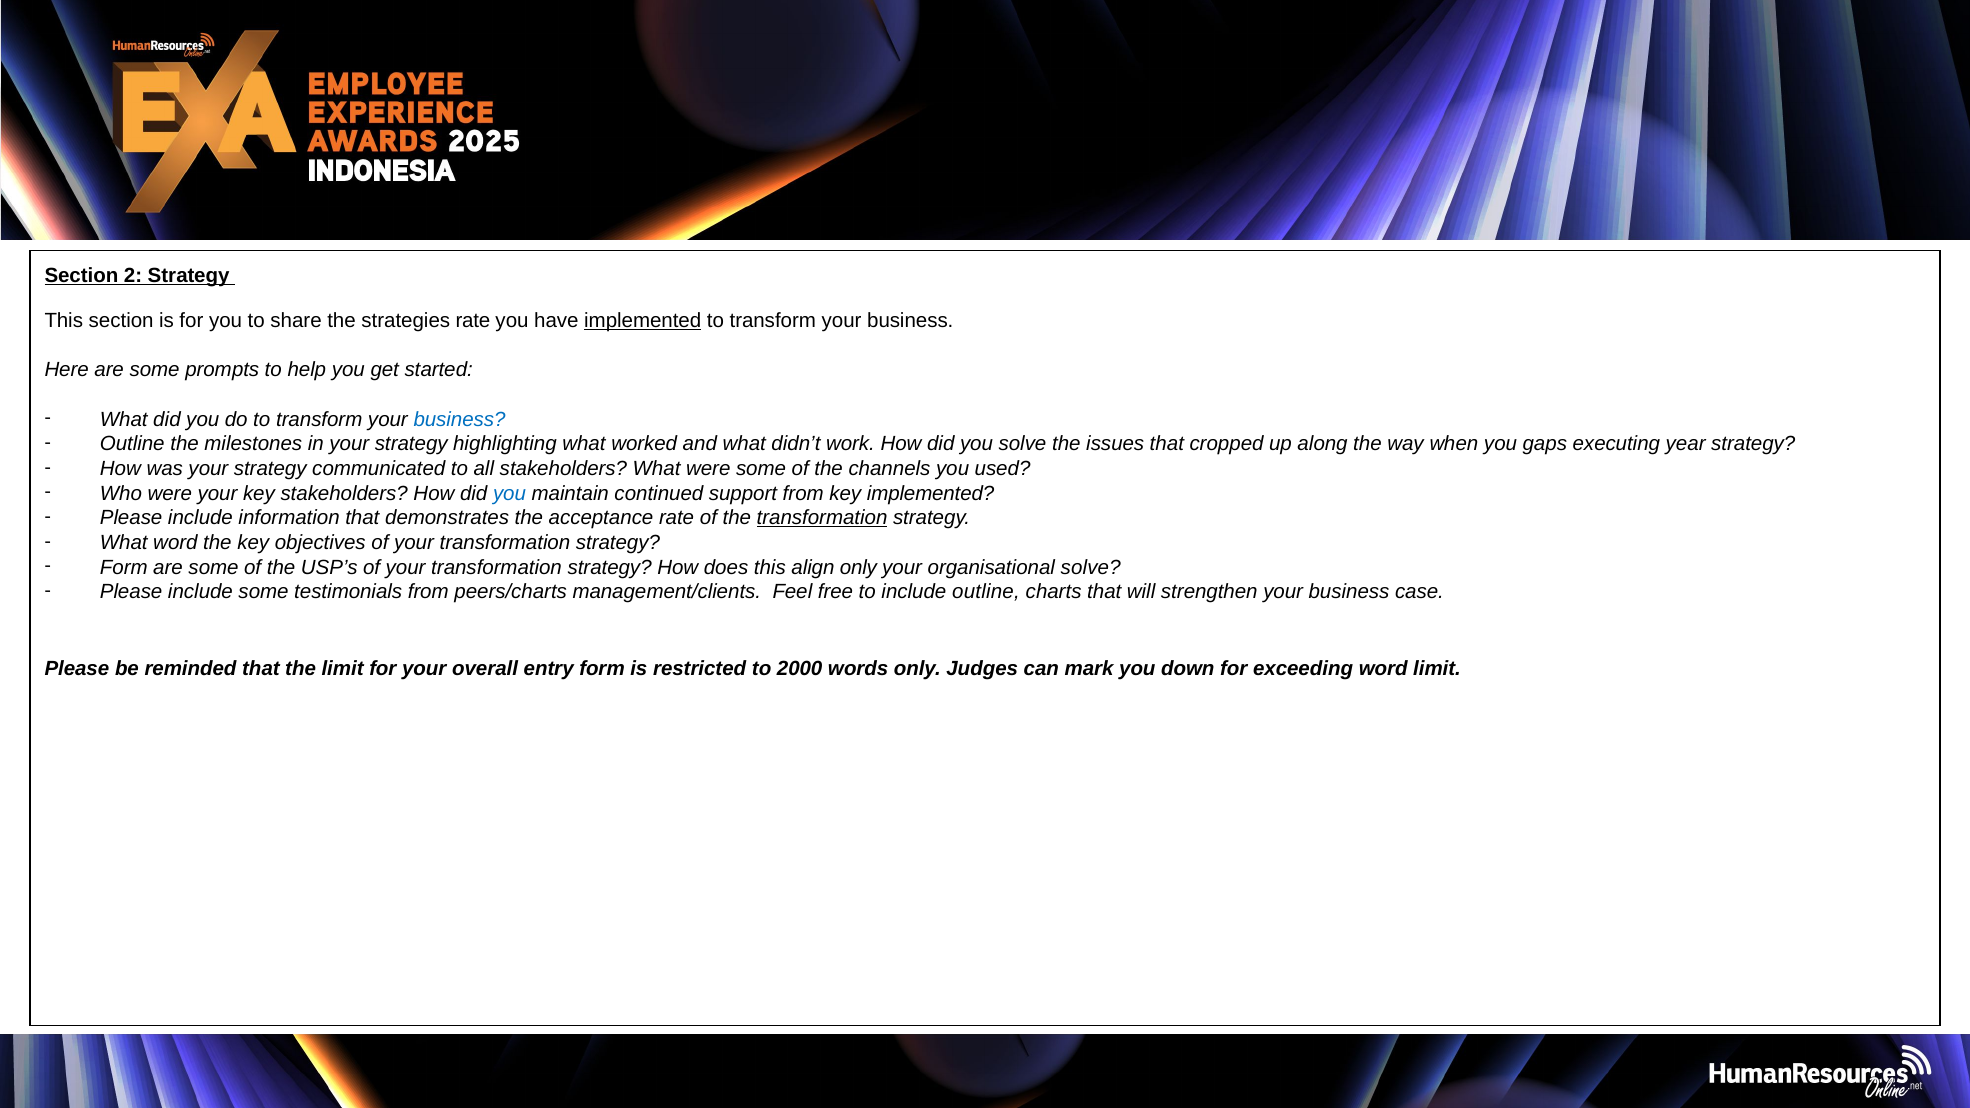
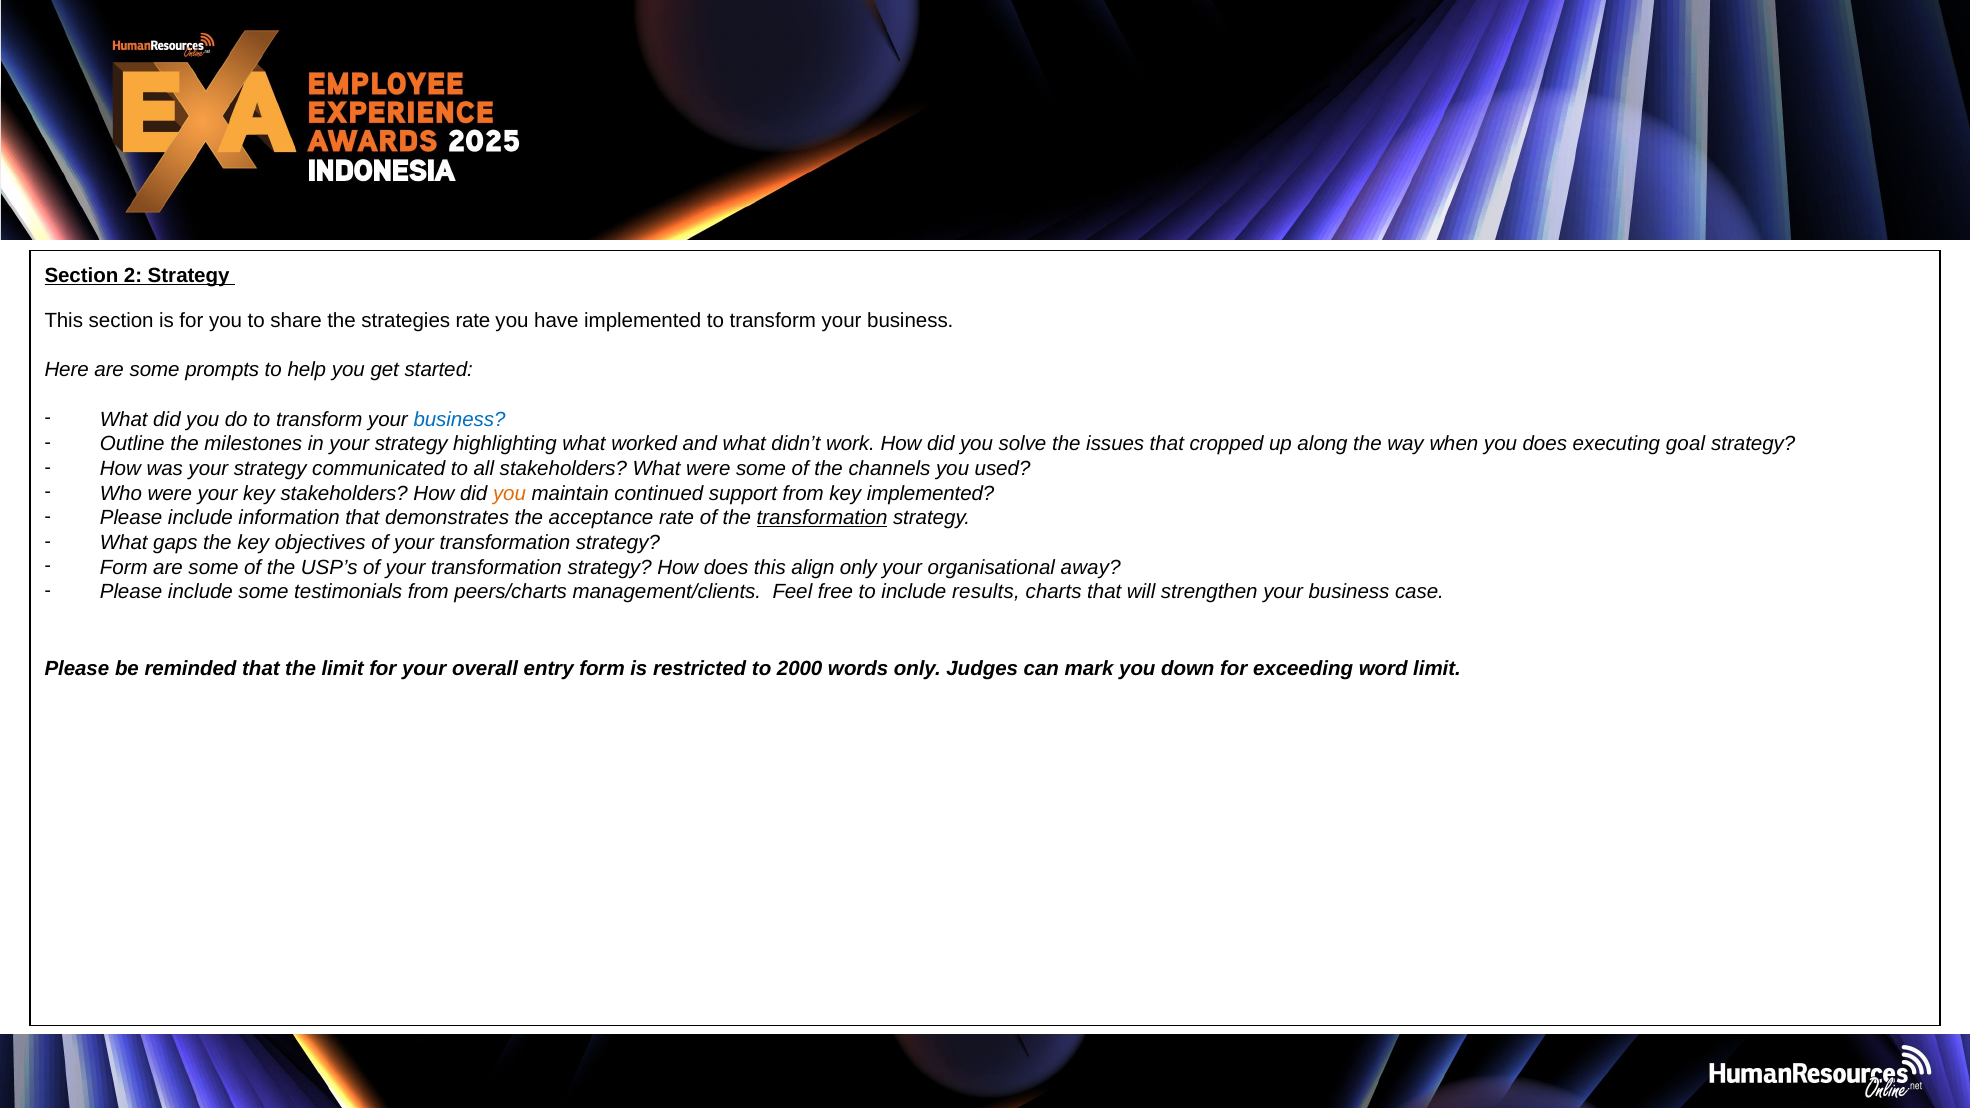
implemented underline: present -> none (643, 321)
you gaps: gaps -> does (1545, 444)
year: year -> goal (1686, 444)
you colour: blue -> orange (510, 493)
What word: word -> gaps (175, 543)
organisational solve: solve -> away (1091, 567)
include outline: outline -> results (986, 592)
